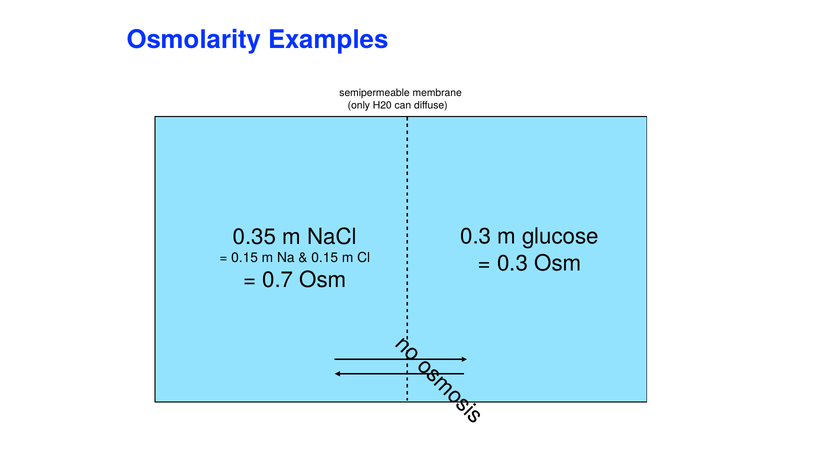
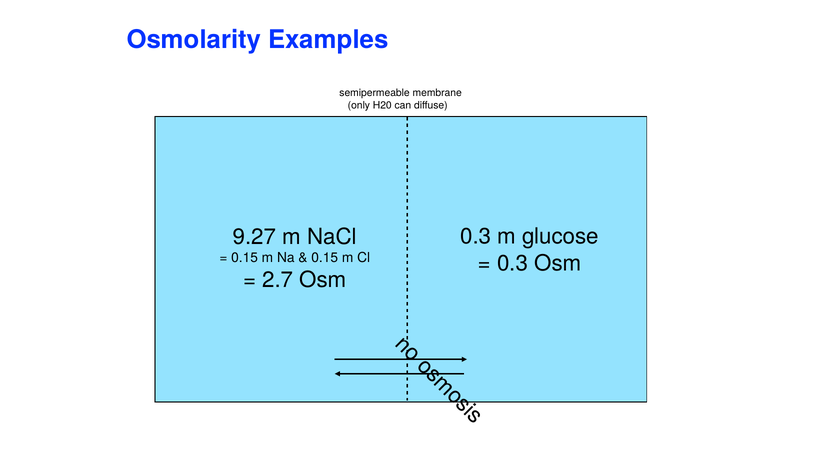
0.35: 0.35 -> 9.27 (255, 237)
0.7: 0.7 -> 2.7 (278, 280)
